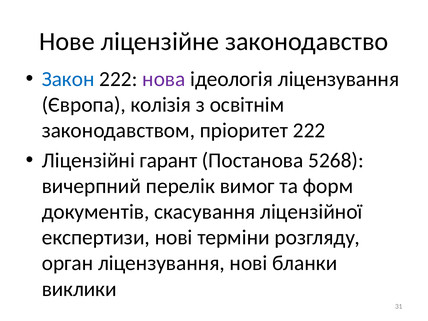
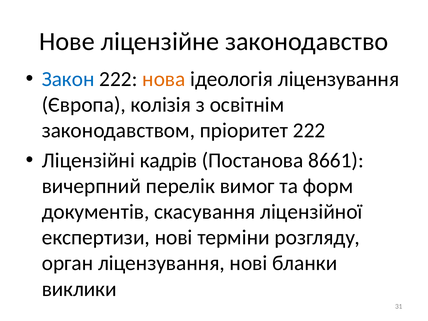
нова colour: purple -> orange (164, 79)
гарант: гарант -> кадрів (168, 161)
5268: 5268 -> 8661 (336, 161)
